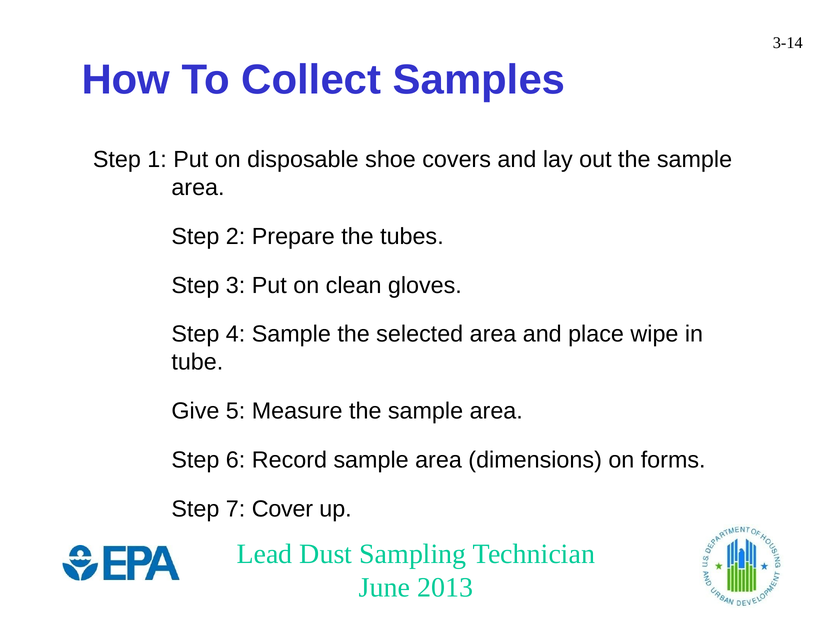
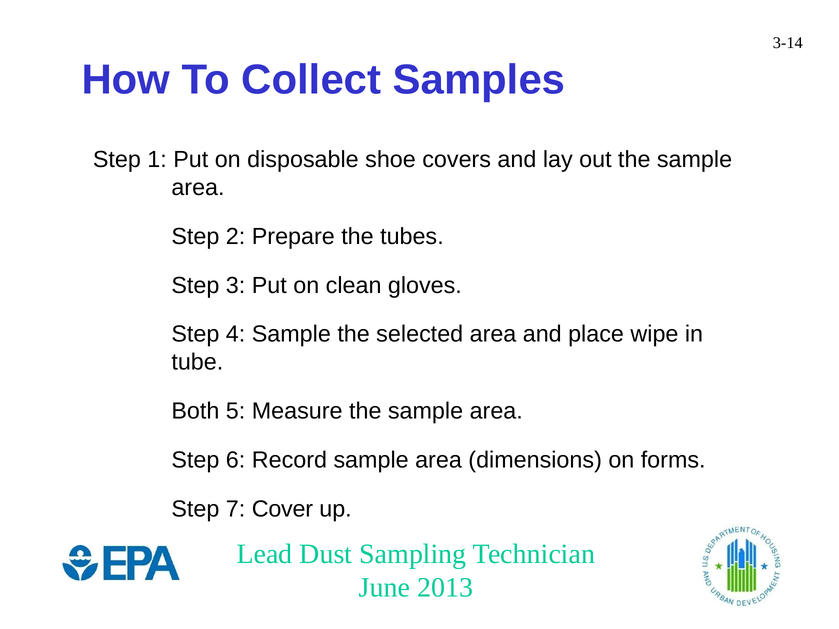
Give: Give -> Both (195, 411)
